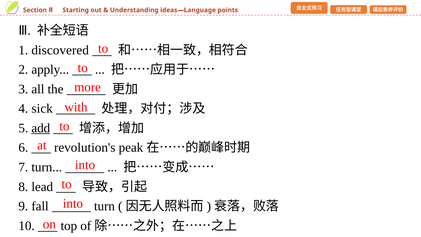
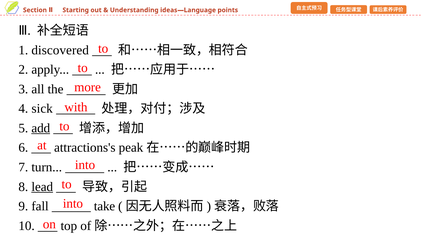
revolution's: revolution's -> attractions's (85, 148)
lead underline: none -> present (42, 187)
turn: turn -> take (105, 206)
